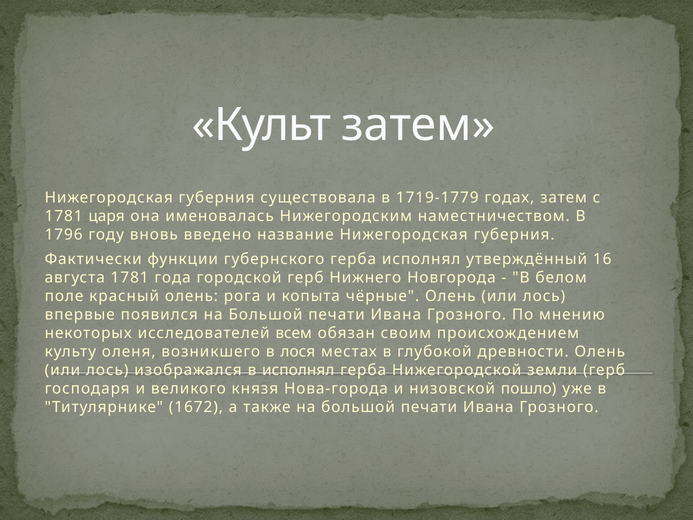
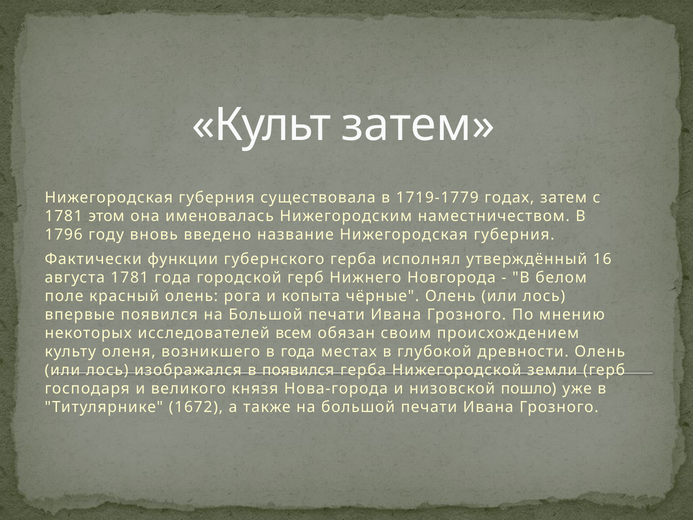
царя: царя -> этом (106, 216)
в лося: лося -> года (298, 351)
в исполнял: исполнял -> появился (298, 370)
